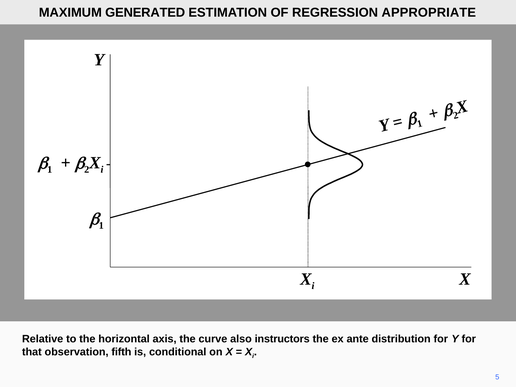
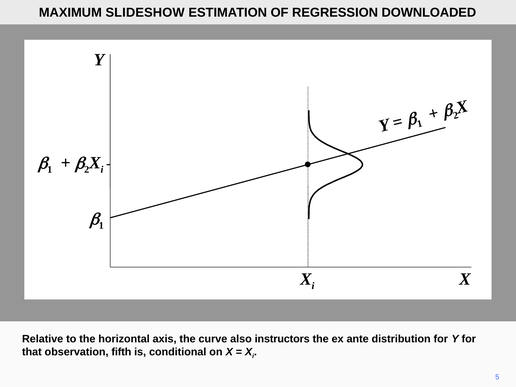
GENERATED: GENERATED -> SLIDESHOW (145, 13)
APPROPRIATE: APPROPRIATE -> DOWNLOADED (429, 13)
